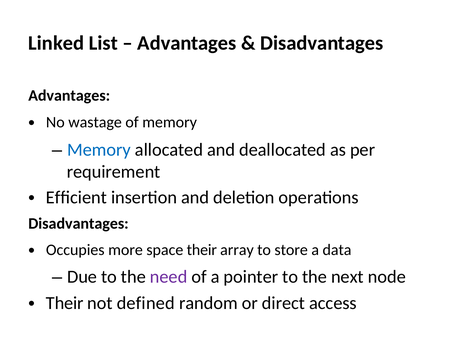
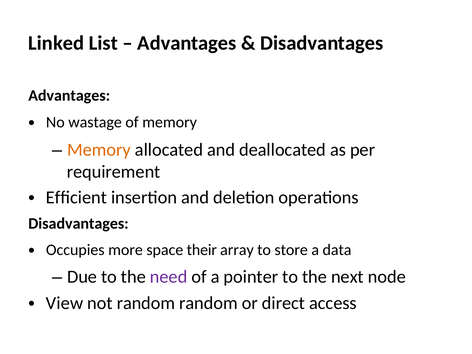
Memory colour: blue -> orange (99, 150)
Their: Their -> View (65, 303)
not defined: defined -> random (146, 303)
